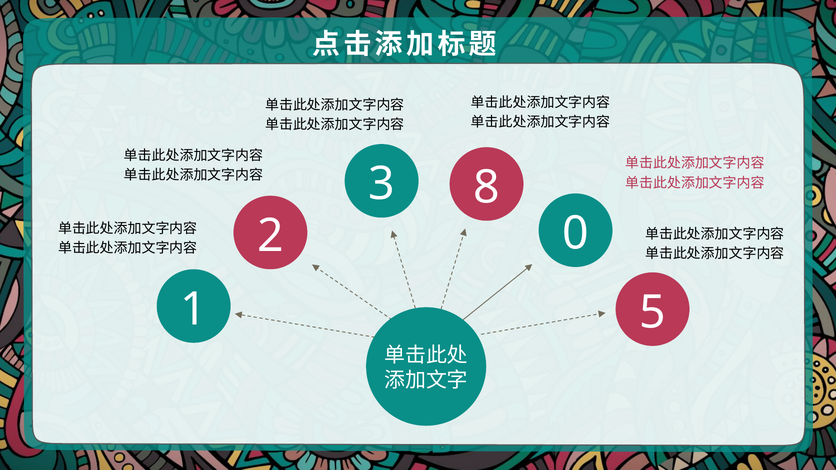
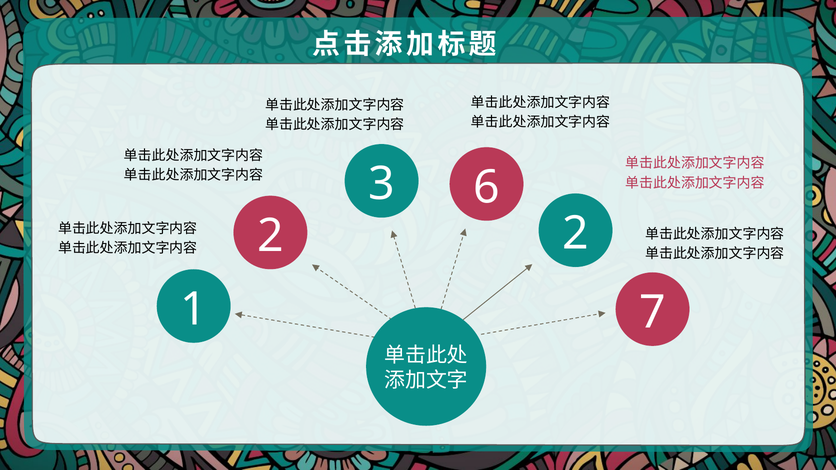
8: 8 -> 6 (487, 187)
2 0: 0 -> 2 (576, 234)
5: 5 -> 7 (653, 313)
